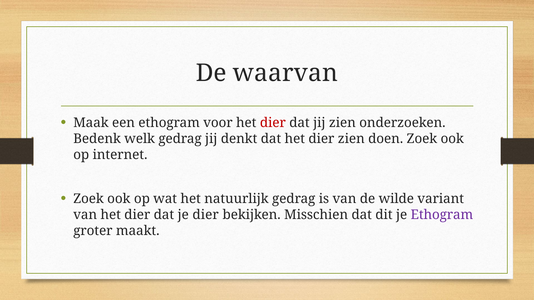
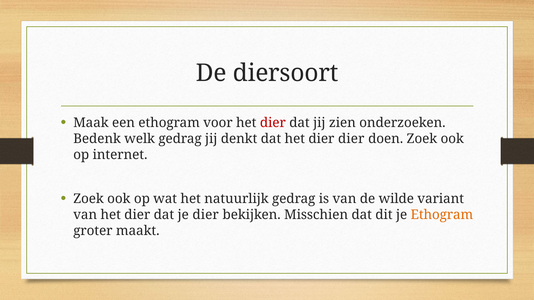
waarvan: waarvan -> diersoort (286, 73)
dier zien: zien -> dier (351, 139)
Ethogram colour: purple -> orange (442, 215)
